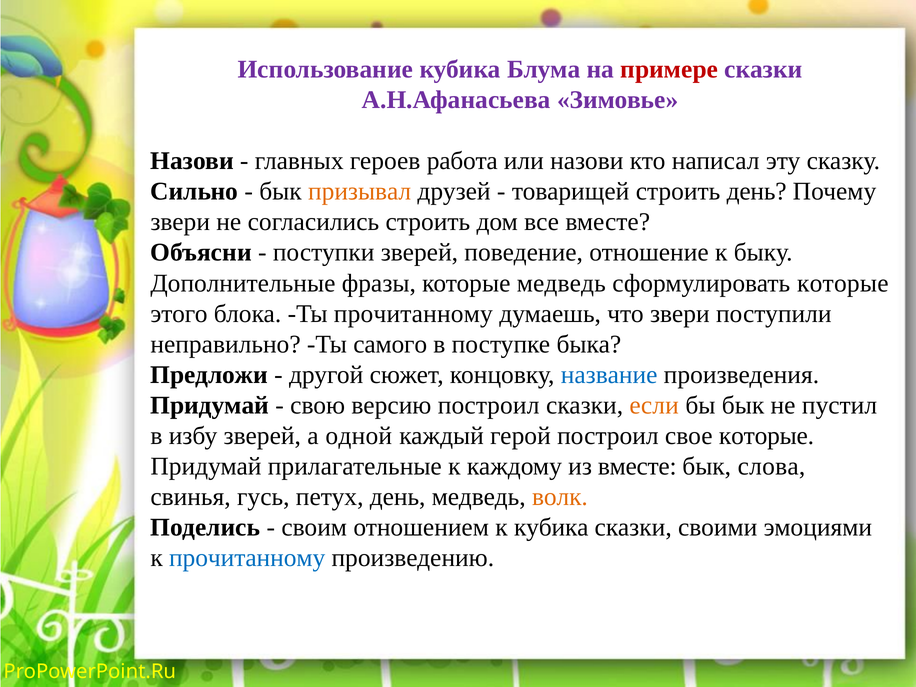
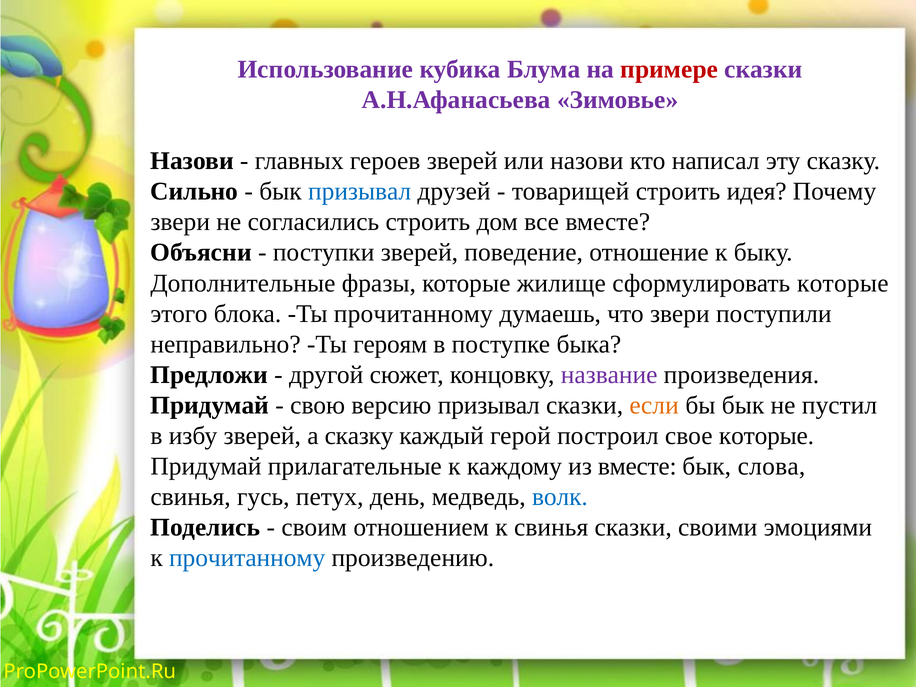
героев работа: работа -> зверей (462, 161)
призывал colour: orange -> blue (360, 191)
строить день: день -> идея (757, 191)
которые медведь: медведь -> жилище (561, 283)
самого: самого -> героям (390, 344)
название colour: blue -> purple (609, 375)
версию построил: построил -> призывал (489, 405)
а одной: одной -> сказку (359, 436)
волк colour: orange -> blue (560, 497)
к кубика: кубика -> свинья (551, 527)
